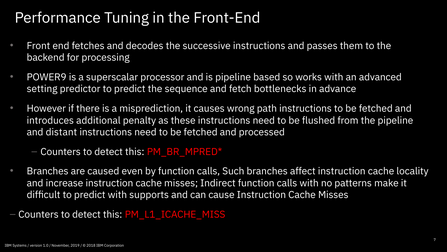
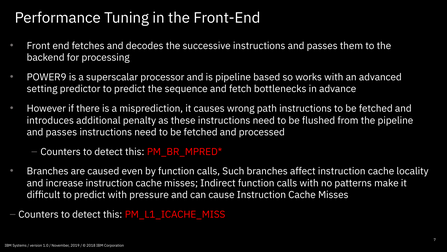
distant: distant -> passes (61, 132)
supports: supports -> pressure (149, 195)
